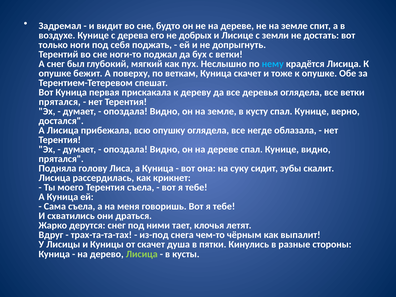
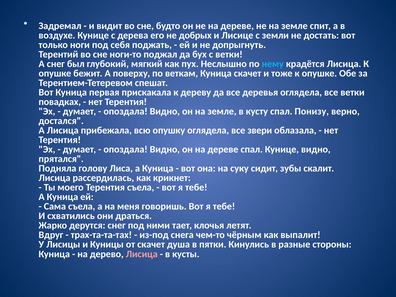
прятался: прятался -> повадках (60, 102)
кусту спал Кунице: Кунице -> Понизу (312, 111)
негде: негде -> звери (260, 130)
Лисица colour: light green -> pink (142, 254)
